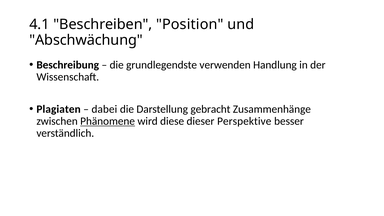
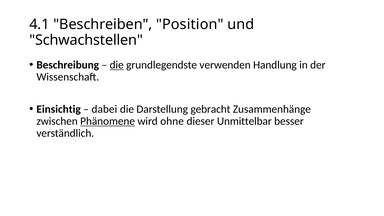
Abschwächung: Abschwächung -> Schwachstellen (86, 40)
die underline: none -> present (117, 65)
Plagiaten: Plagiaten -> Einsichtig (59, 109)
diese: diese -> ohne (172, 121)
Perspektive: Perspektive -> Unmittelbar (244, 121)
